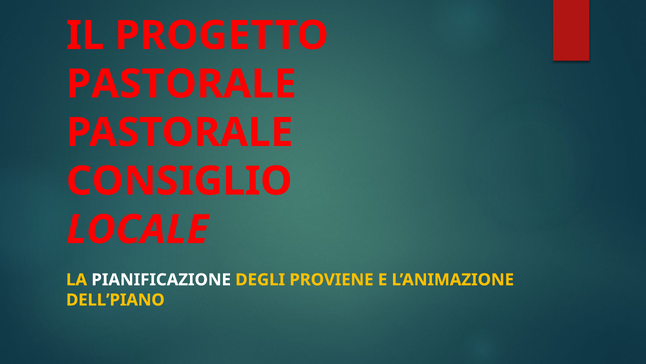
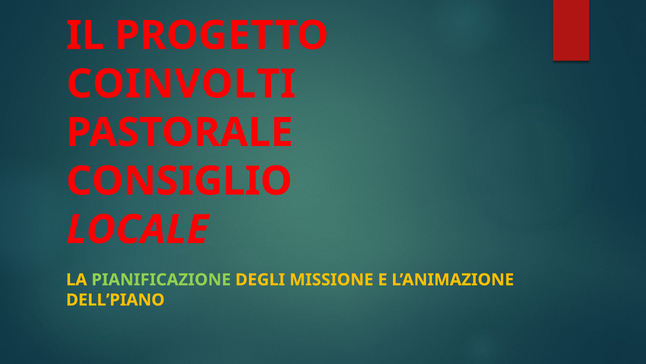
PASTORALE: PASTORALE -> COINVOLTI (181, 84)
PIANIFICAZIONE colour: white -> light green (161, 279)
PROVIENE: PROVIENE -> MISSIONE (331, 279)
